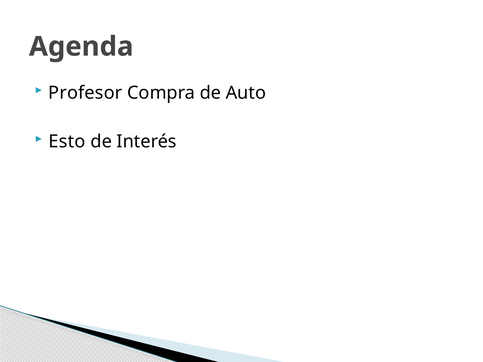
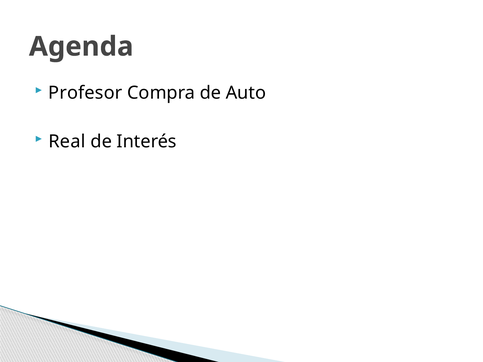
Esto: Esto -> Real (67, 142)
